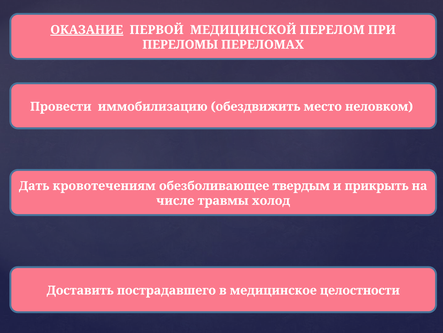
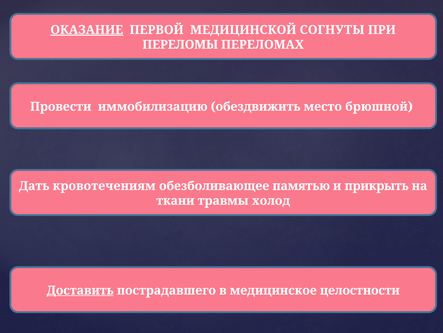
ПЕРЕЛОМ: ПЕРЕЛОМ -> СОГНУТЫ (332, 30)
неловком: неловком -> брюшной (379, 106)
твердым: твердым -> памятью (301, 186)
числе: числе -> ткани (175, 200)
Доставить underline: none -> present (80, 290)
